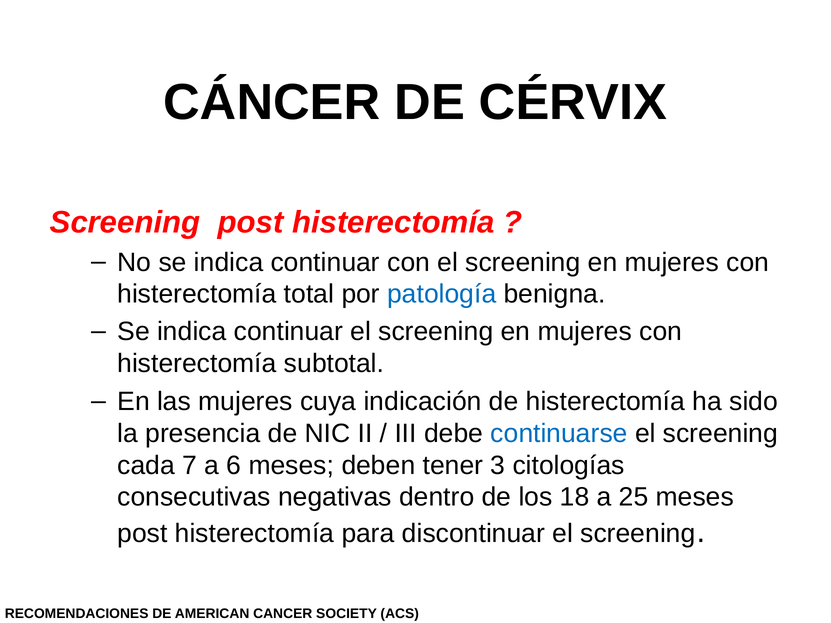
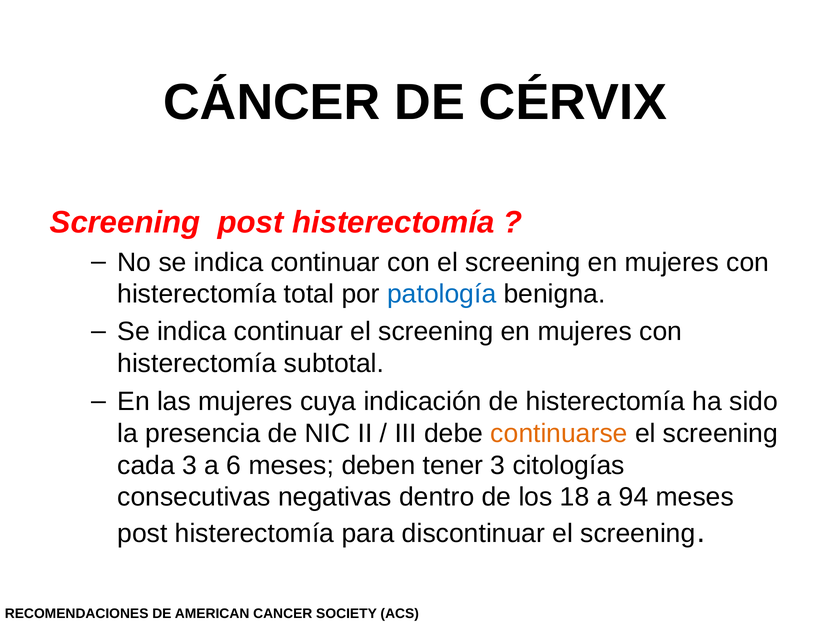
continuarse colour: blue -> orange (559, 434)
cada 7: 7 -> 3 (190, 466)
25: 25 -> 94 (634, 497)
